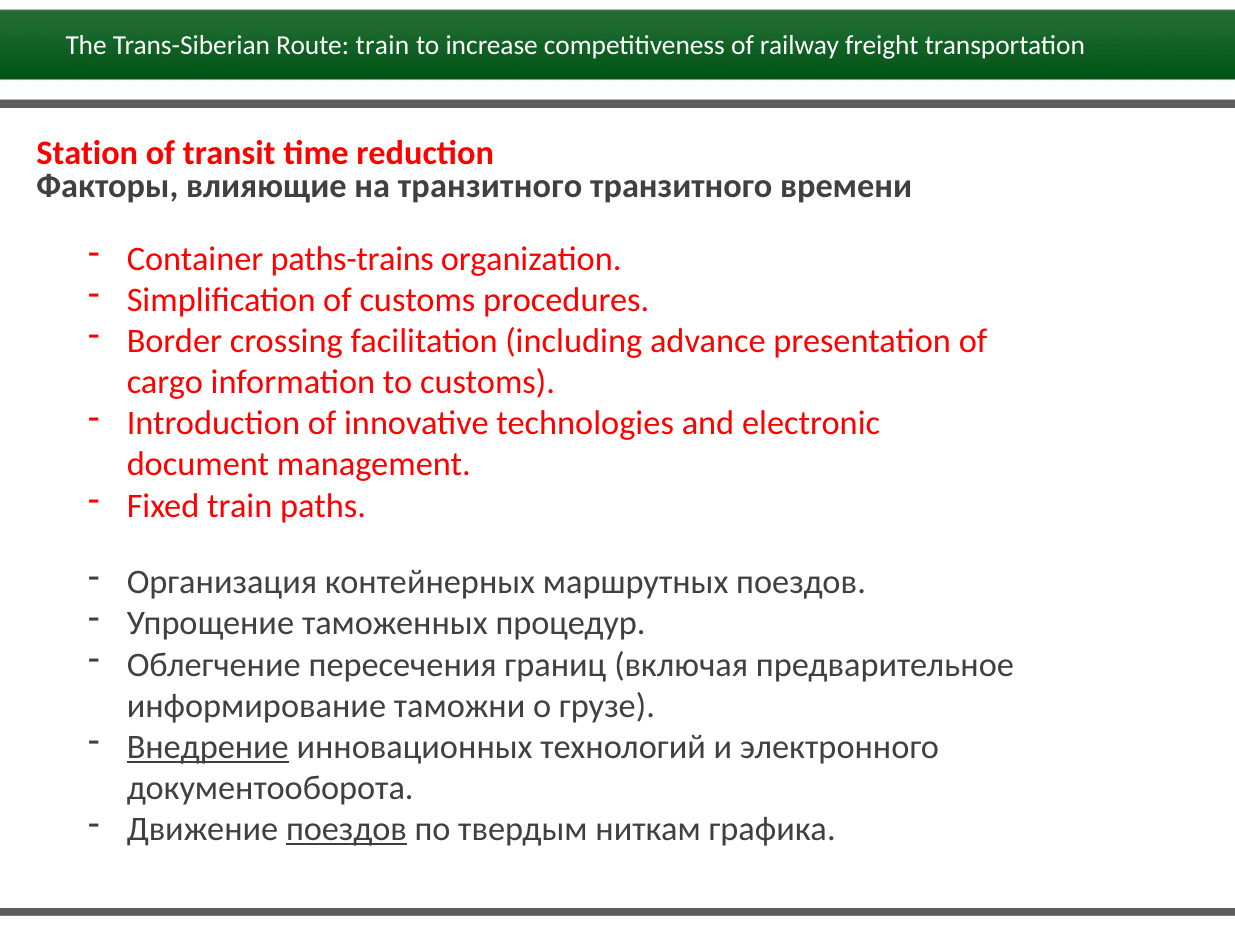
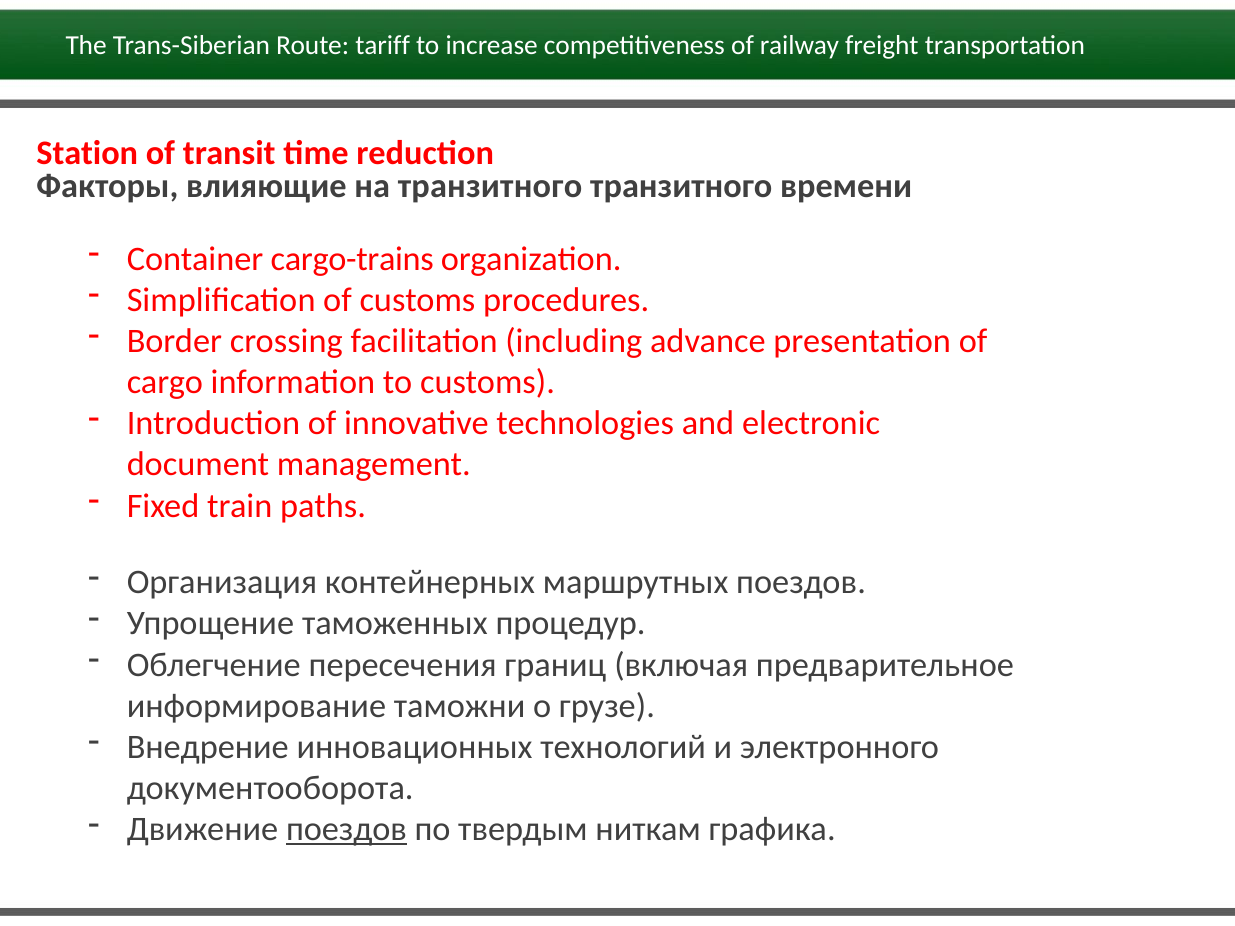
Route train: train -> tariff (383, 45)
paths-trains: paths-trains -> cargo-trains (352, 259)
Внедрение underline: present -> none (208, 747)
